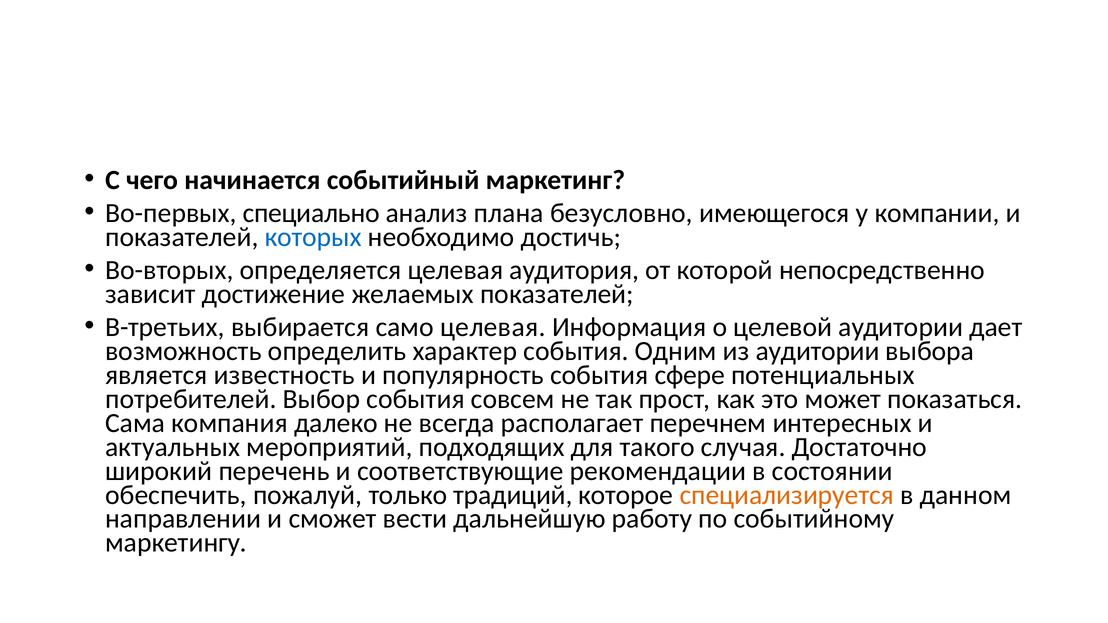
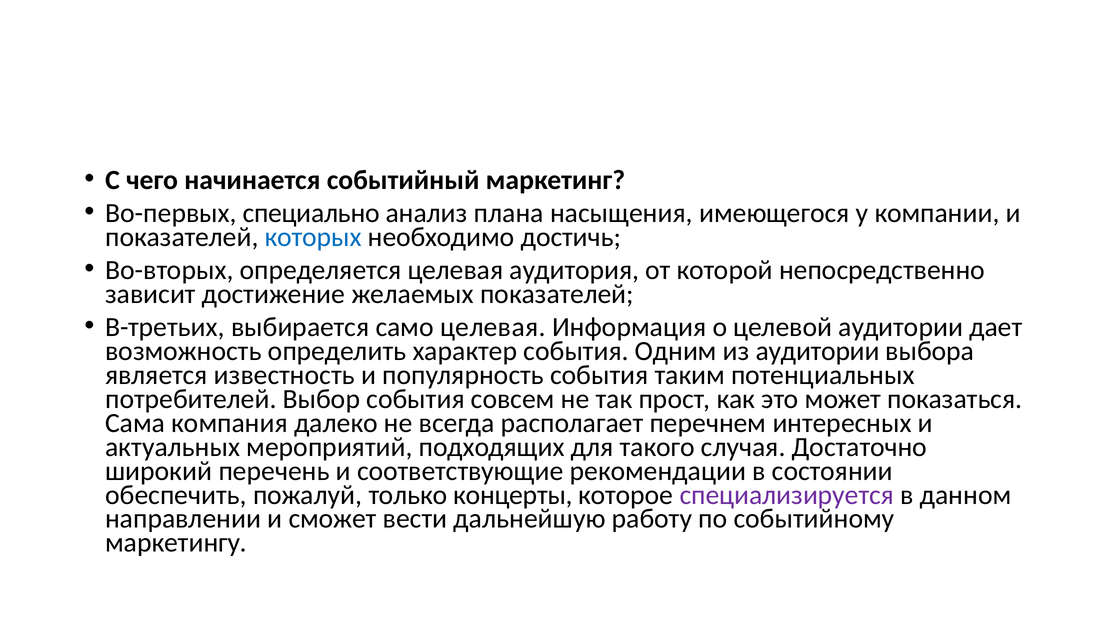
безусловно: безусловно -> насыщения (621, 213)
сфере: сфере -> таким (690, 375)
традиций: традиций -> концерты (513, 495)
специализируется colour: orange -> purple (787, 495)
